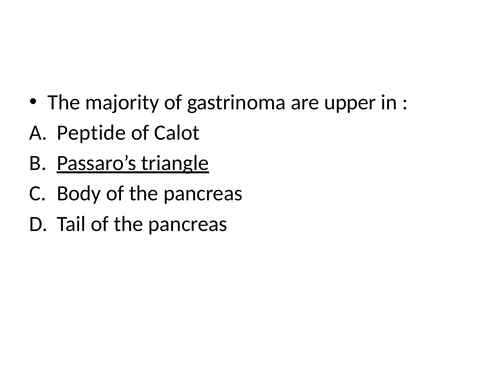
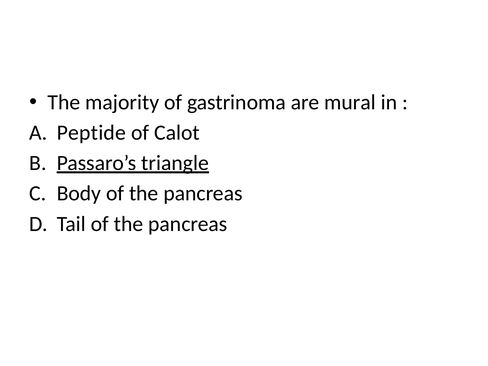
upper: upper -> mural (350, 102)
